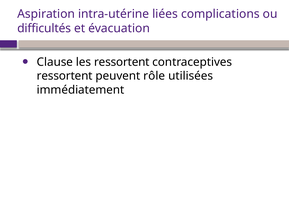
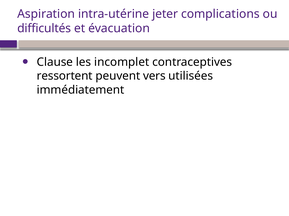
liées: liées -> jeter (165, 14)
les ressortent: ressortent -> incomplet (122, 62)
rôle: rôle -> vers (154, 76)
